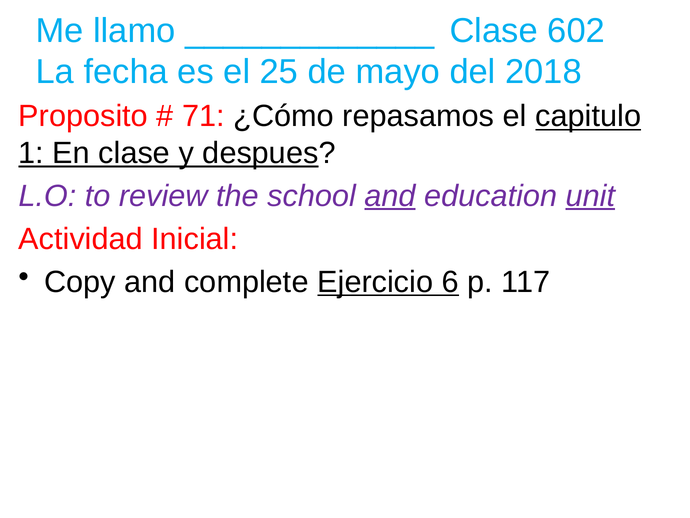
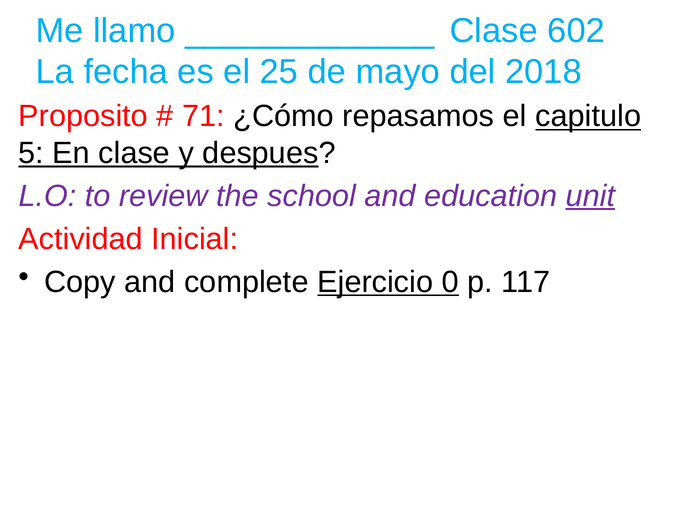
1: 1 -> 5 (31, 153)
and underline: present -> none (390, 196)
6: 6 -> 0 (450, 282)
